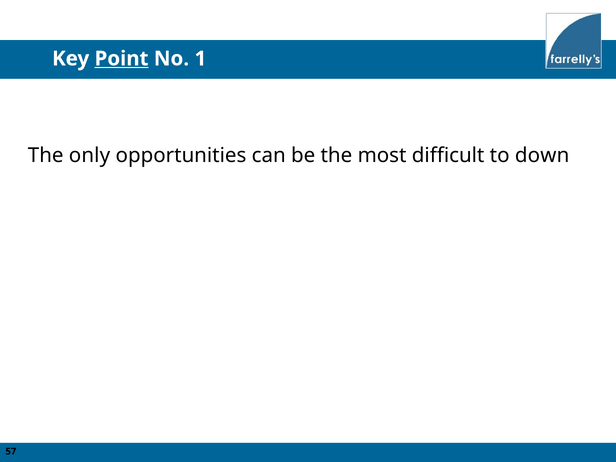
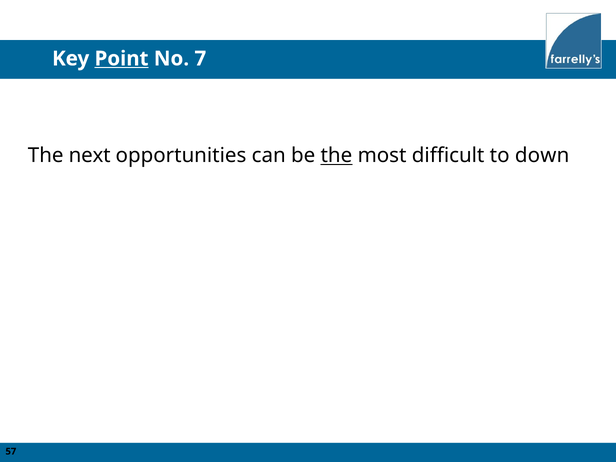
1: 1 -> 7 (200, 59)
only: only -> next (90, 156)
the underline: none -> present (336, 156)
